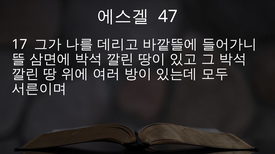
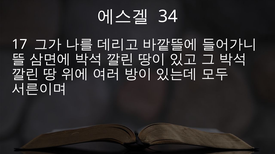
47: 47 -> 34 (168, 17)
